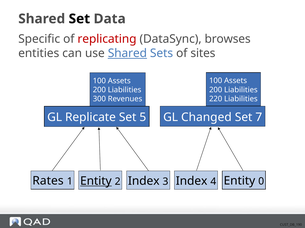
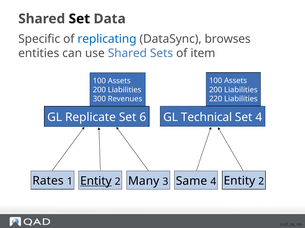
replicating colour: red -> blue (107, 39)
Shared underline: present -> none (127, 53)
sites: sites -> item (203, 53)
Changed: Changed -> Technical (206, 118)
Set 7: 7 -> 4 (259, 118)
5: 5 -> 6 (143, 118)
2 Index: Index -> Many (144, 181)
3 Index: Index -> Same (192, 181)
4 Entity 0: 0 -> 2 (261, 182)
